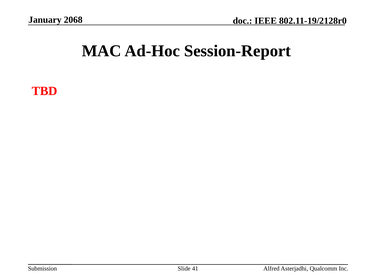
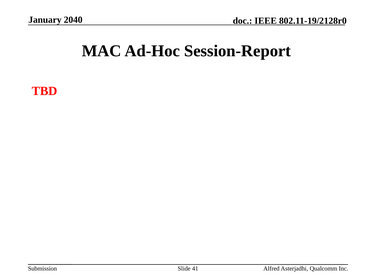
2068: 2068 -> 2040 (73, 20)
